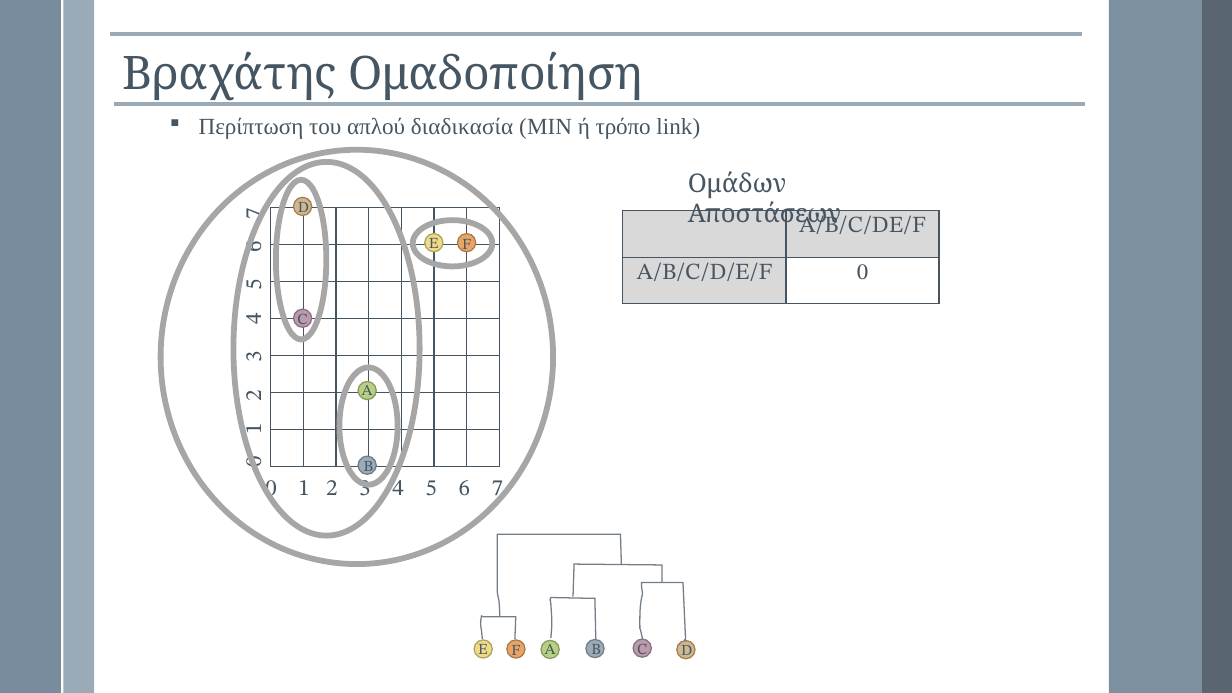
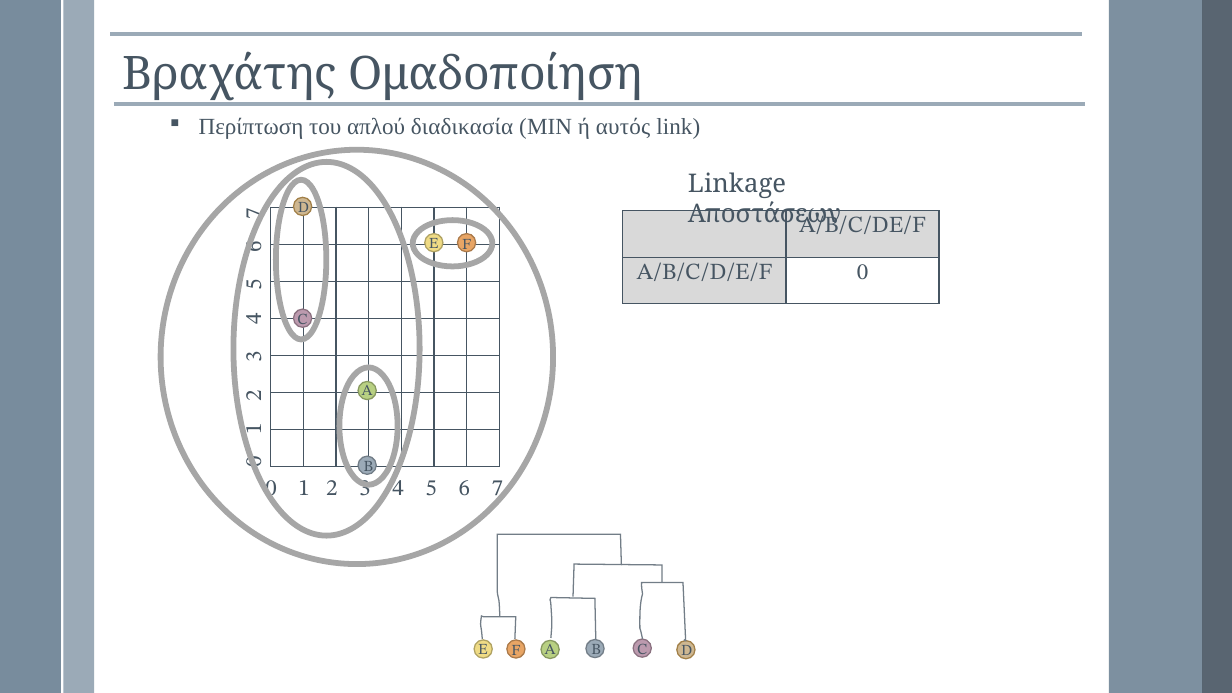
τρόπο: τρόπο -> αυτός (623, 127)
Ομάδων: Ομάδων -> Linkage (737, 184)
